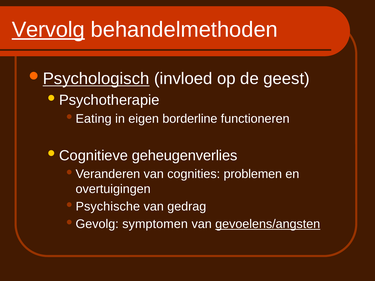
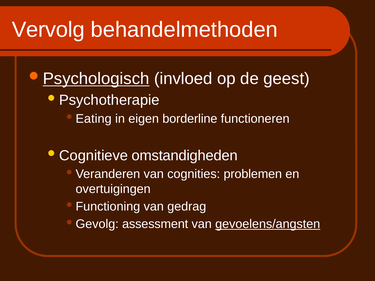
Vervolg underline: present -> none (48, 30)
geheugenverlies: geheugenverlies -> omstandigheden (185, 156)
Psychische: Psychische -> Functioning (108, 207)
symptomen: symptomen -> assessment (155, 224)
